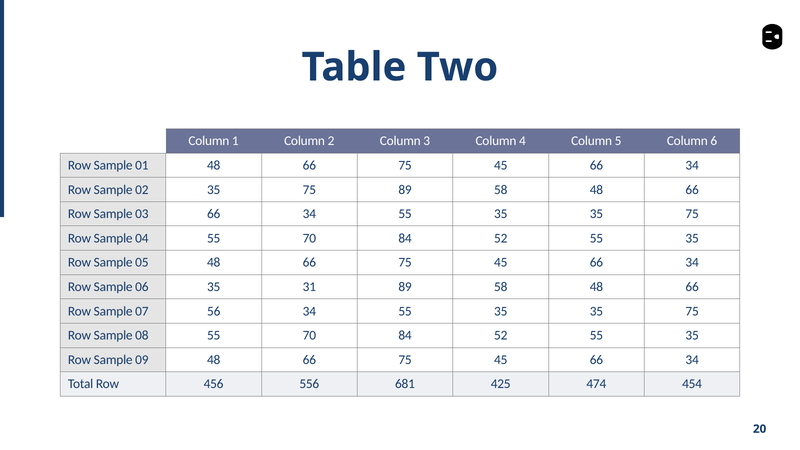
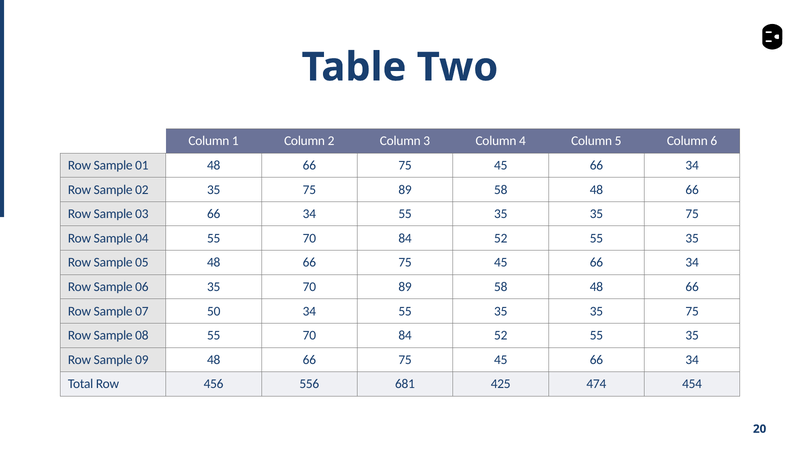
35 31: 31 -> 70 (309, 287)
56: 56 -> 50 (214, 311)
